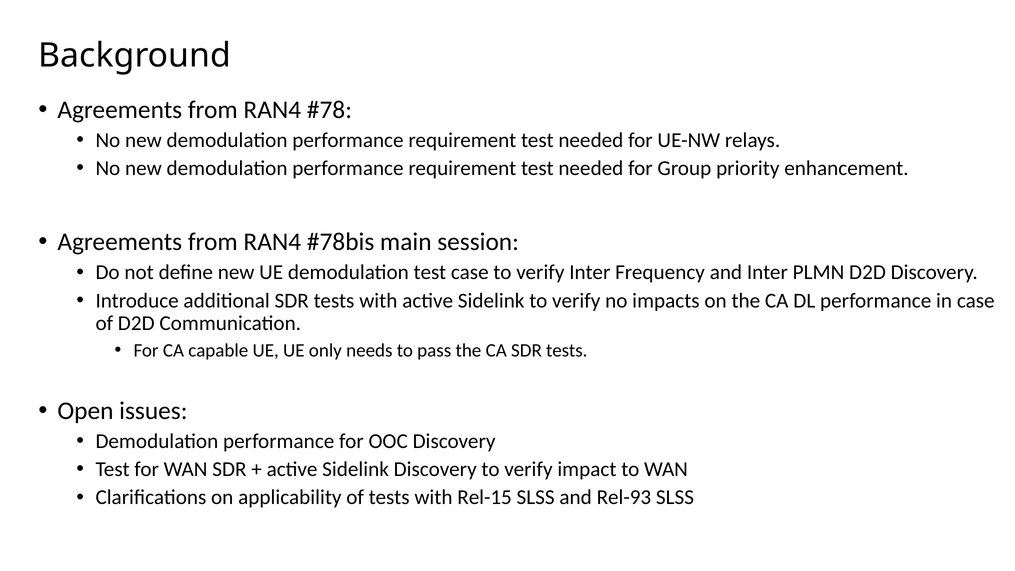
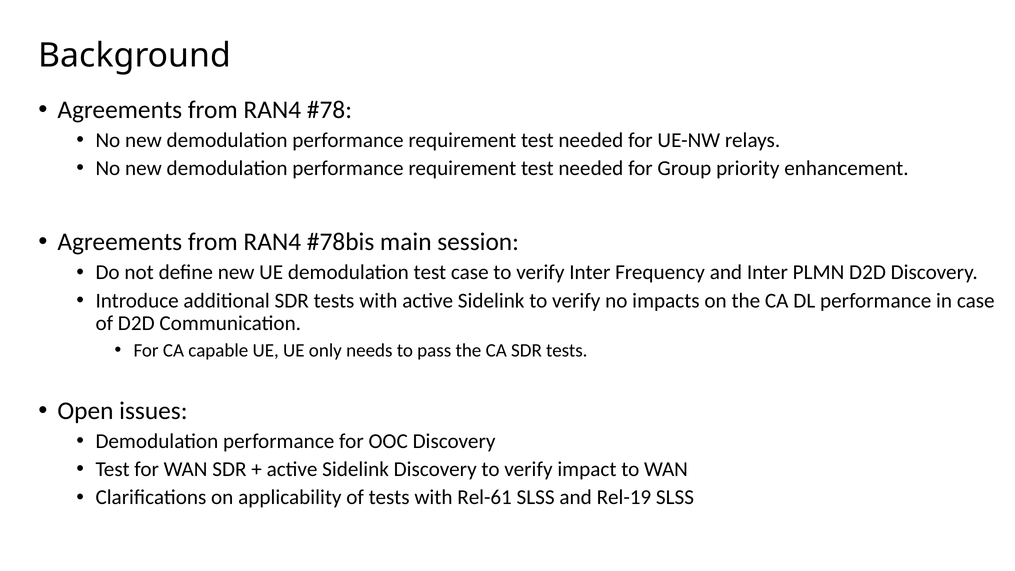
Rel-15: Rel-15 -> Rel-61 (485, 497)
Rel-93: Rel-93 -> Rel-19 (624, 497)
